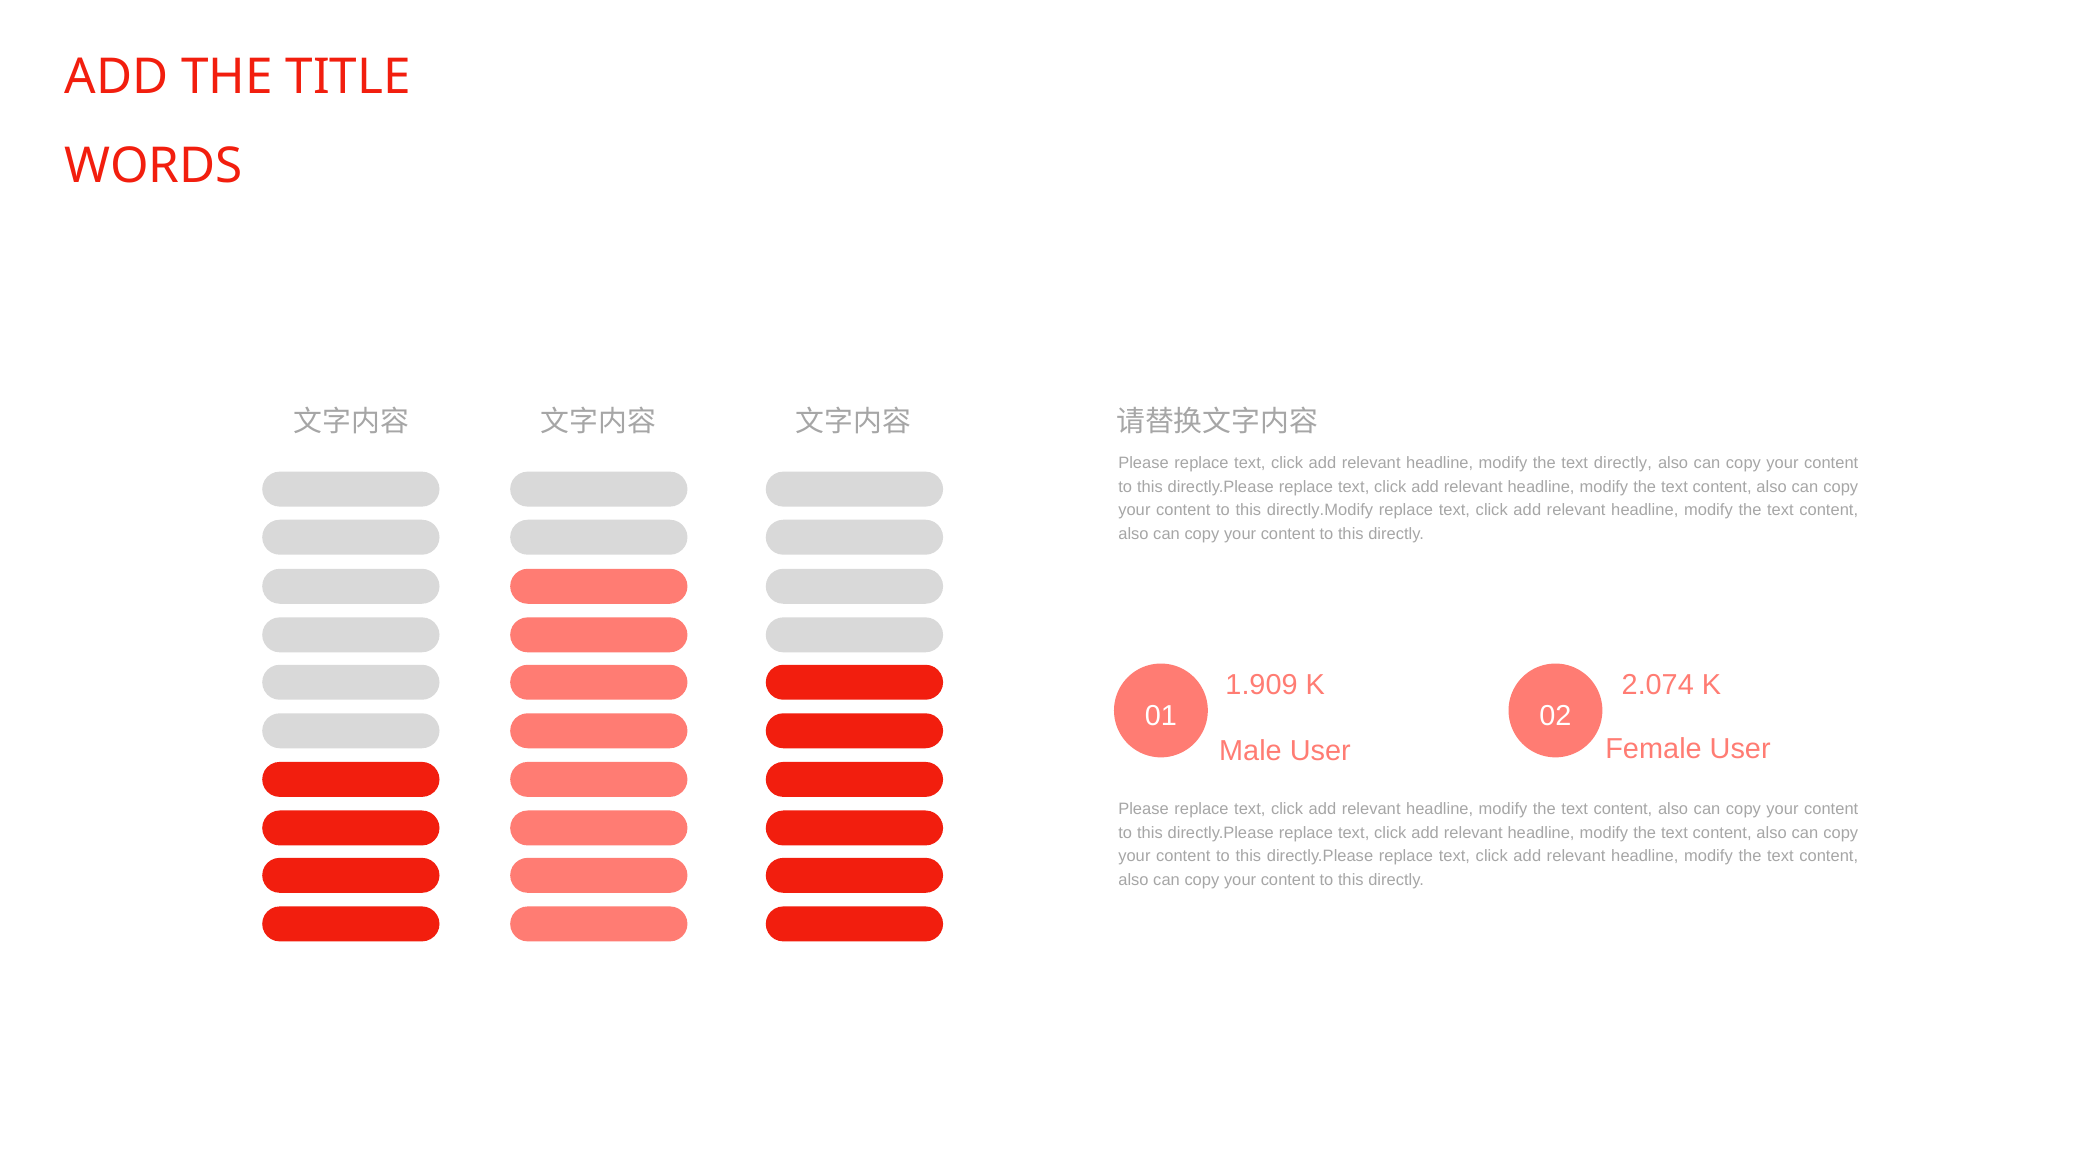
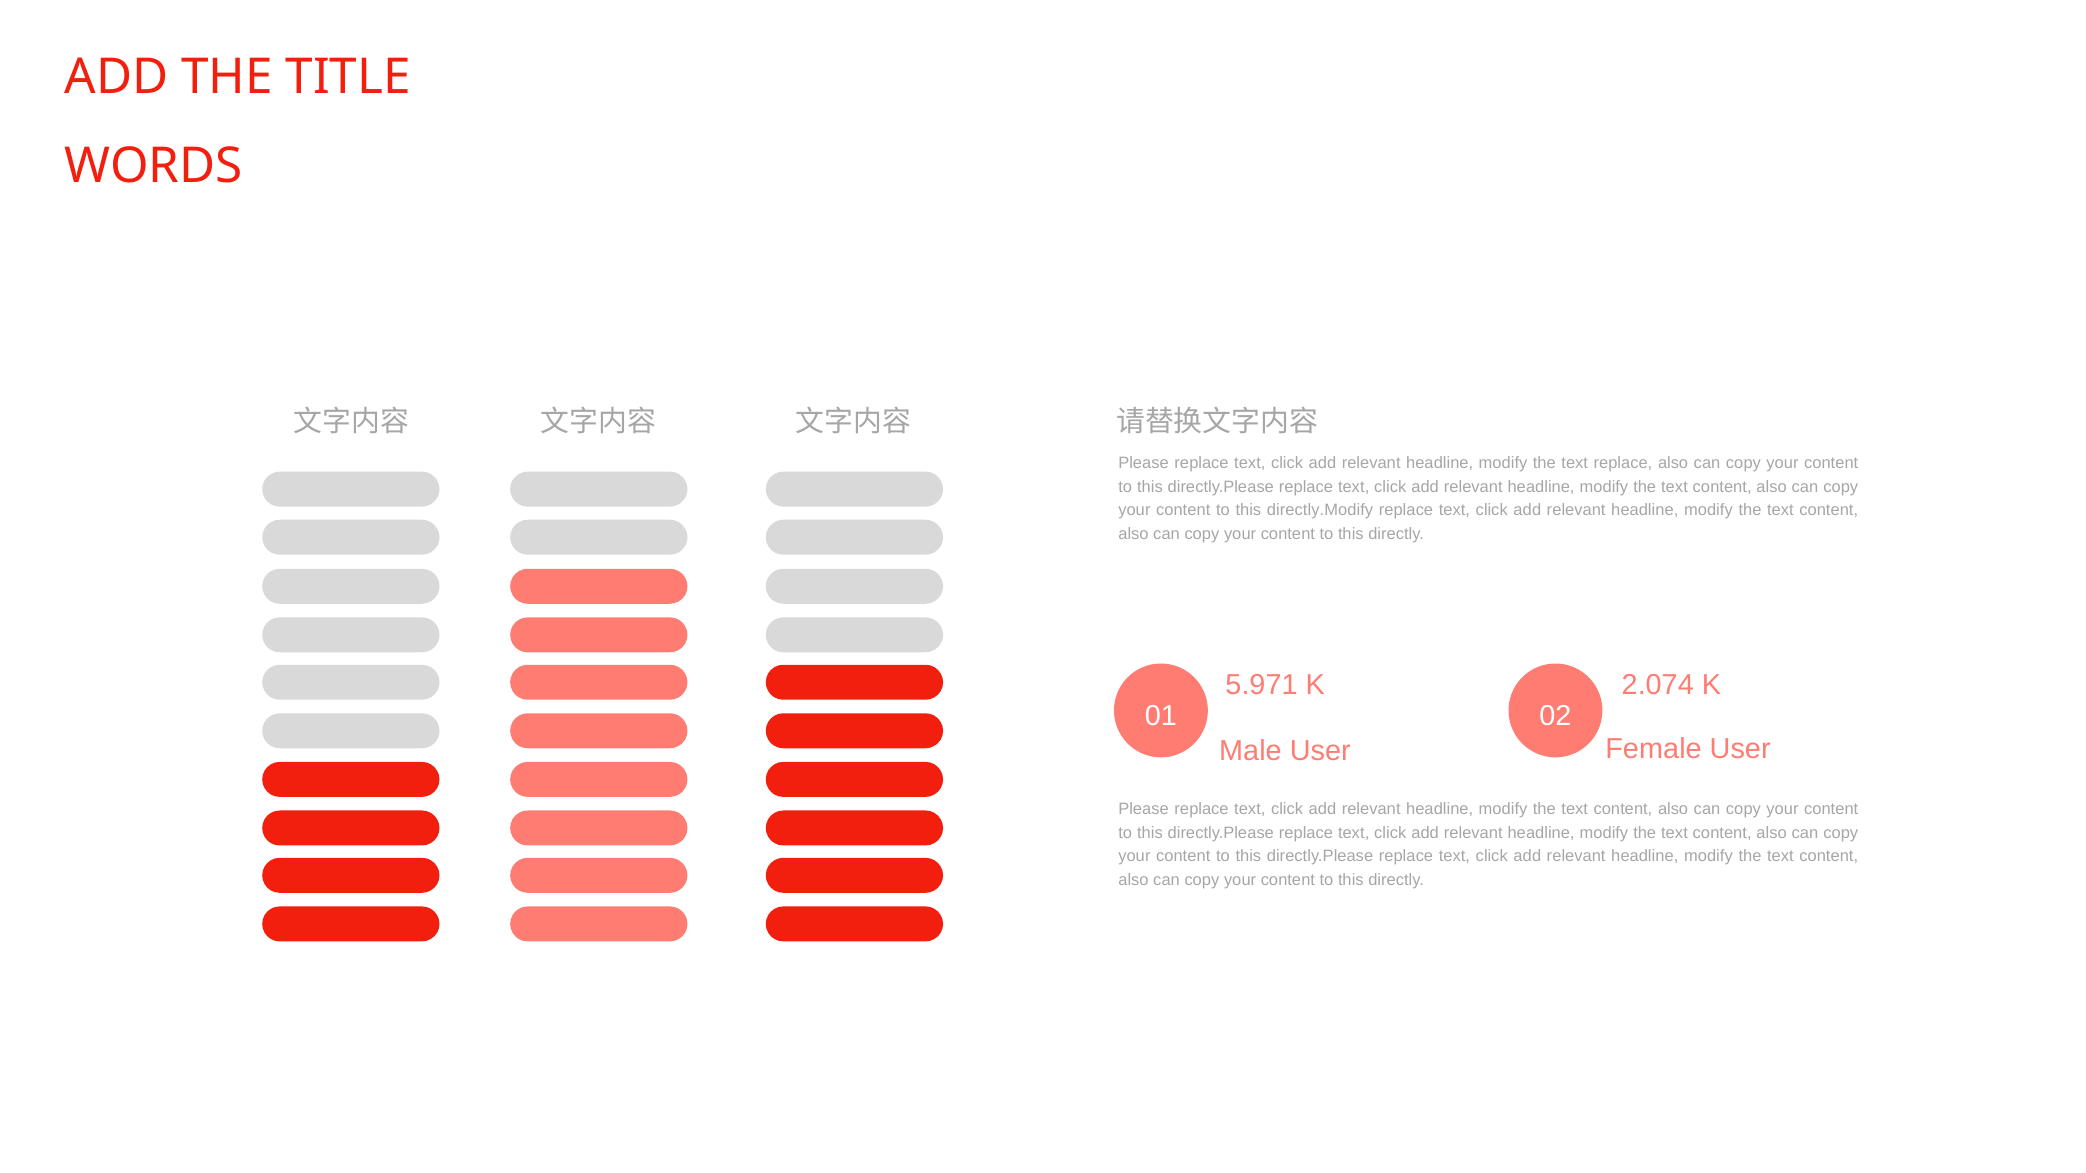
text directly: directly -> replace (1623, 463)
1.909: 1.909 -> 5.971 (1262, 686)
